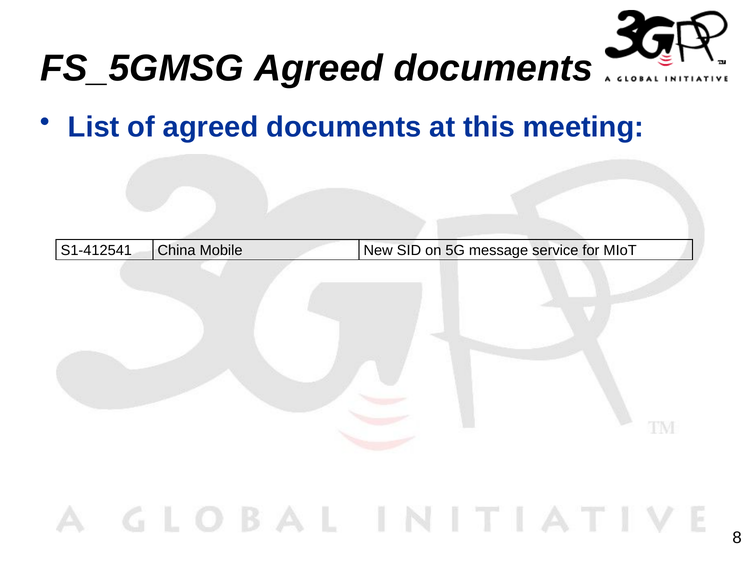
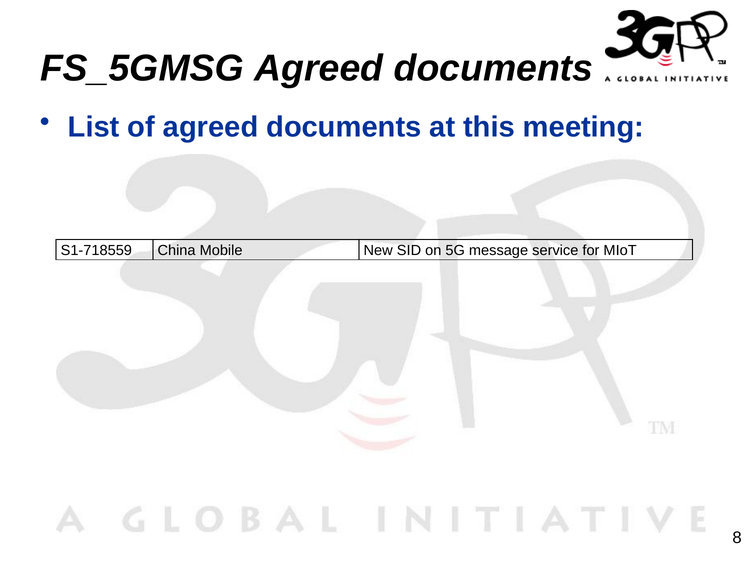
S1-412541: S1-412541 -> S1-718559 (96, 250)
